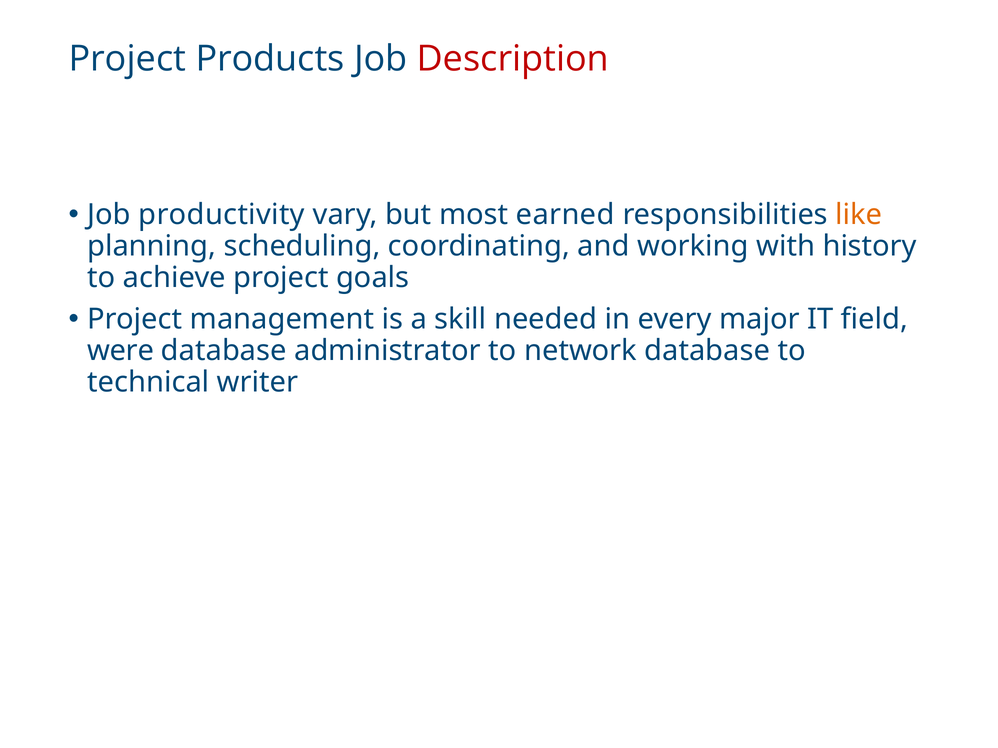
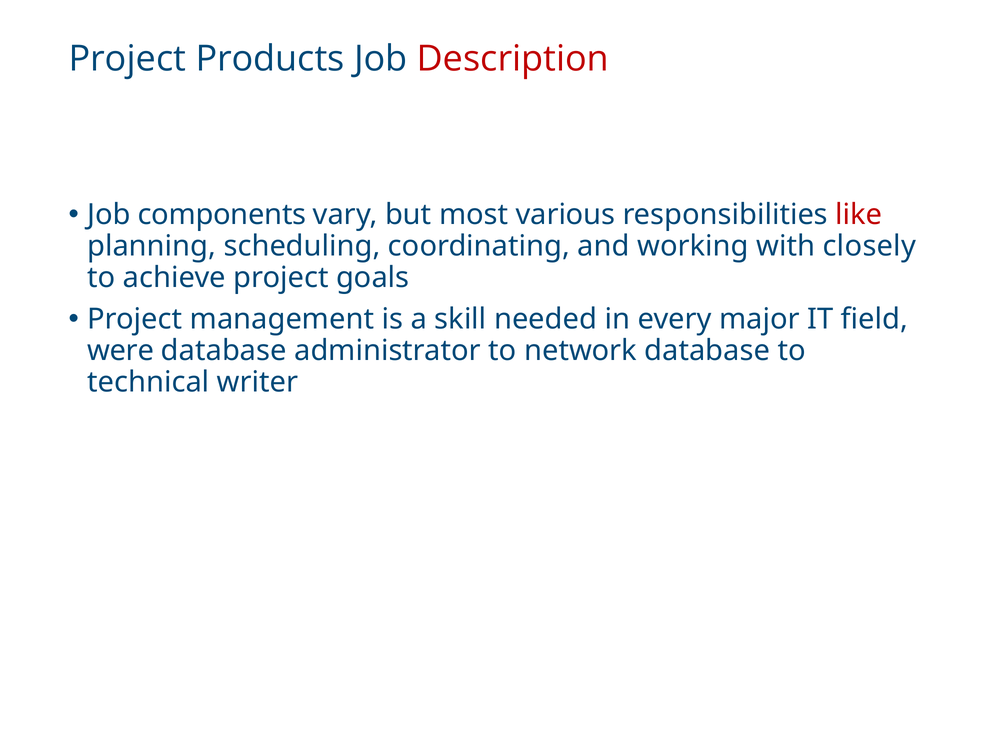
productivity: productivity -> components (222, 215)
earned: earned -> various (565, 215)
like colour: orange -> red (859, 215)
history: history -> closely (869, 246)
